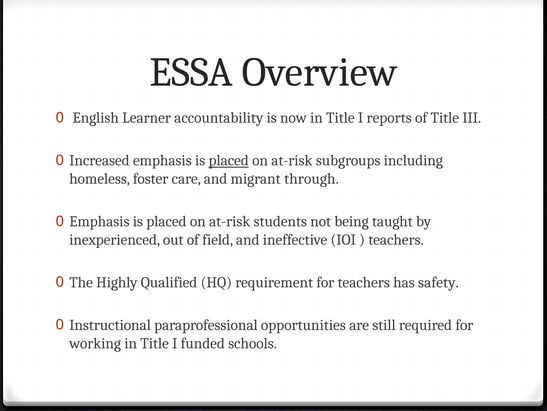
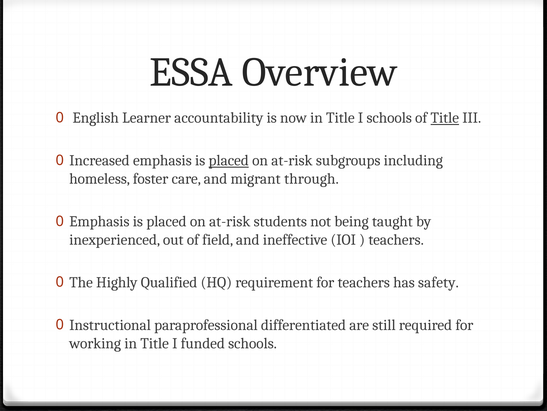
I reports: reports -> schools (389, 118)
Title underline: none -> present (445, 118)
opportunities: opportunities -> differentiated (303, 324)
